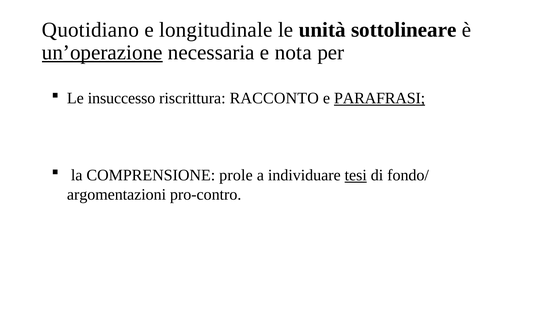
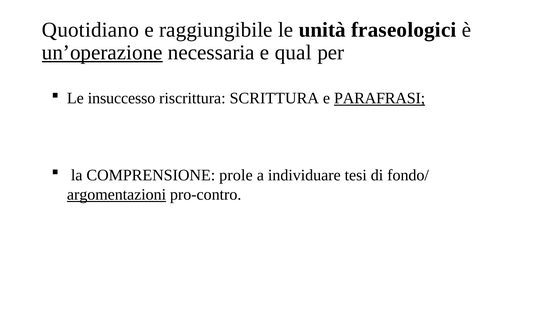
longitudinale: longitudinale -> raggiungibile (216, 30)
sottolineare: sottolineare -> fraseologici (404, 30)
nota: nota -> qual (293, 53)
RACCONTO: RACCONTO -> SCRITTURA (274, 98)
tesi underline: present -> none (356, 175)
argomentazioni underline: none -> present (117, 194)
